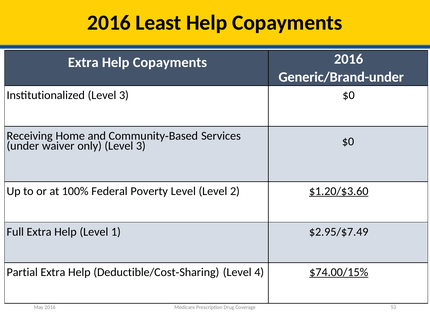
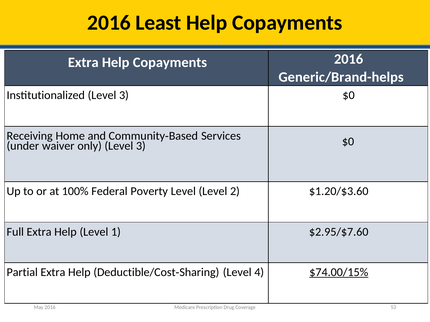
Generic/Brand-under: Generic/Brand-under -> Generic/Brand-helps (341, 77)
$1.20/$3.60 underline: present -> none (339, 192)
$2.95/$7.49: $2.95/$7.49 -> $2.95/$7.60 (339, 232)
